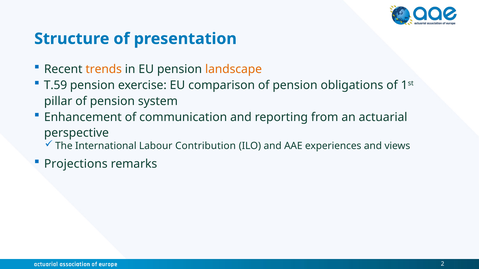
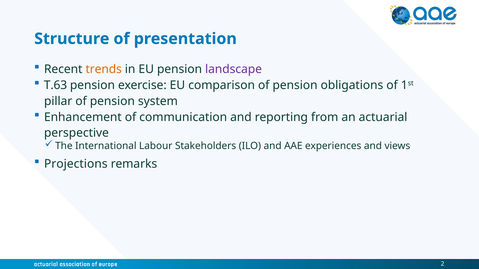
landscape colour: orange -> purple (234, 69)
T.59: T.59 -> T.63 (56, 85)
Contribution: Contribution -> Stakeholders (206, 146)
